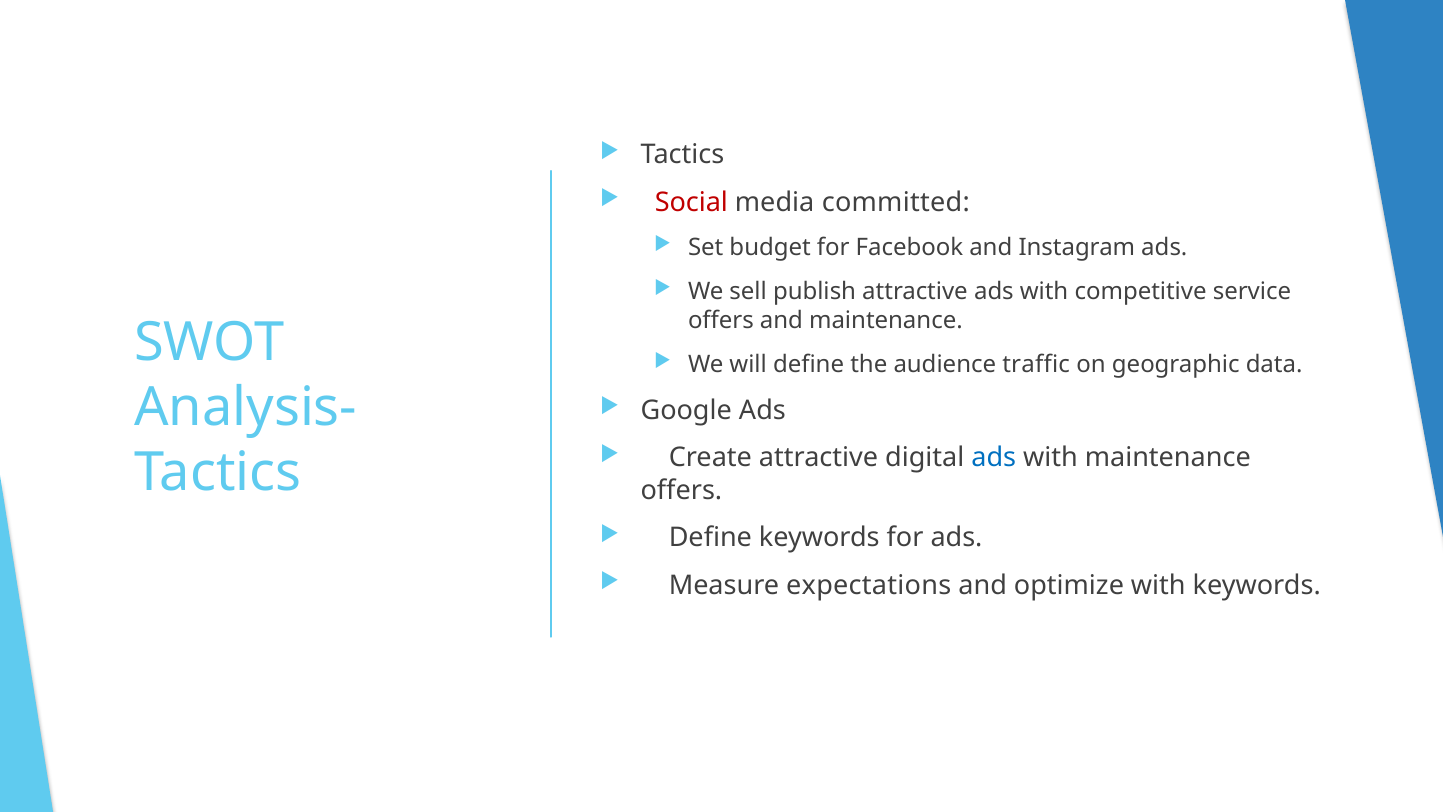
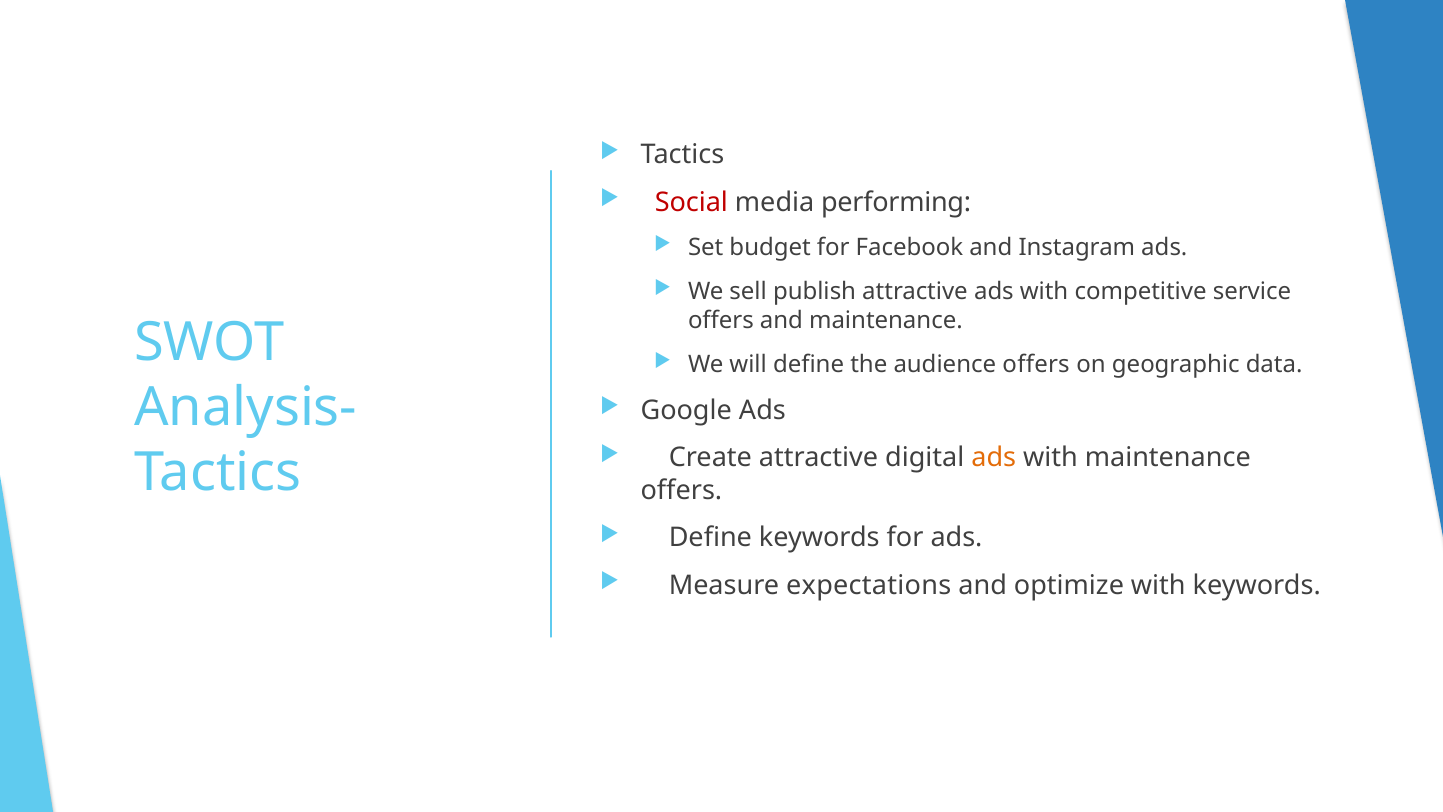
committed: committed -> performing (896, 202)
audience traffic: traffic -> offers (1036, 364)
ads colour: blue -> orange (994, 458)
